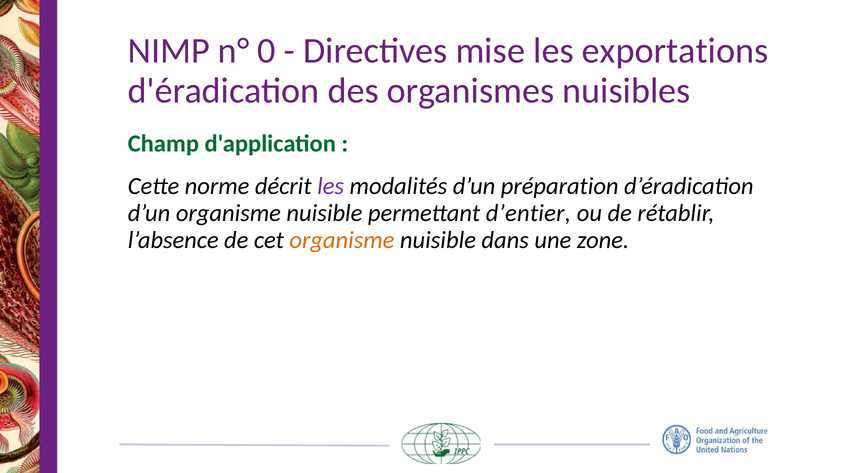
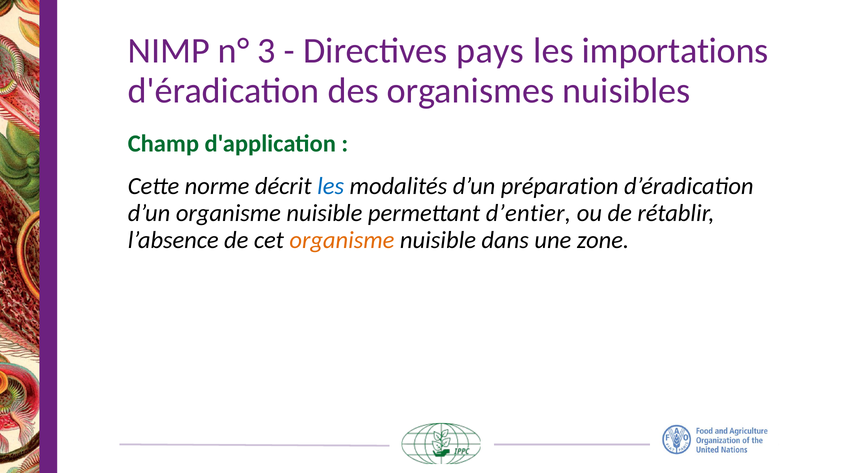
0: 0 -> 3 (267, 51)
mise: mise -> pays (490, 51)
exportations: exportations -> importations (675, 51)
les colour: purple -> blue (331, 186)
